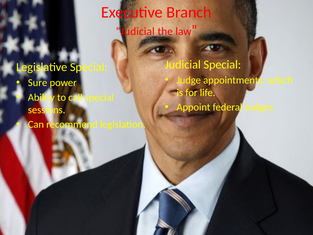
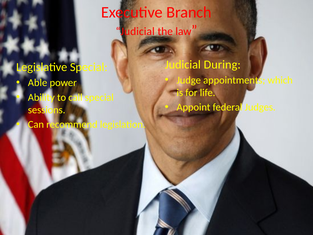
Judicial Special: Special -> During (222, 64)
Sure: Sure -> Able (38, 83)
